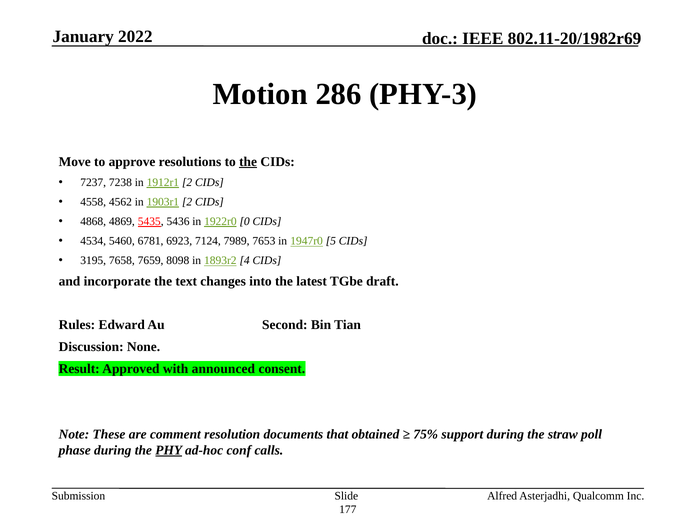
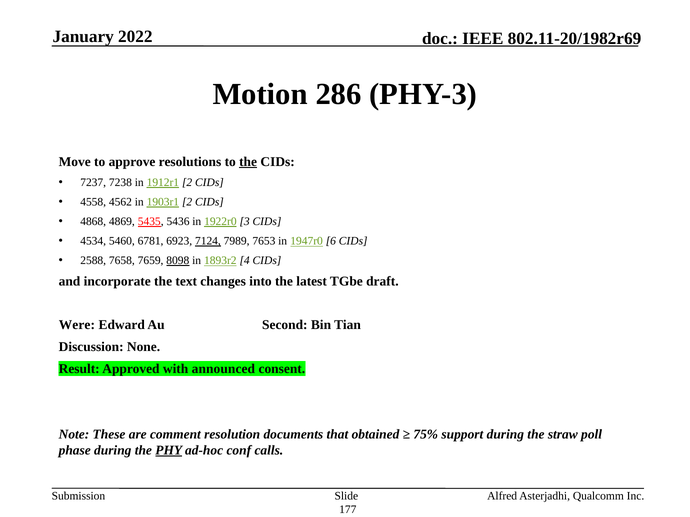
0: 0 -> 3 (245, 222)
7124 underline: none -> present (208, 241)
5: 5 -> 6 (331, 241)
3195: 3195 -> 2588 (93, 261)
8098 underline: none -> present (178, 261)
Rules: Rules -> Were (77, 325)
